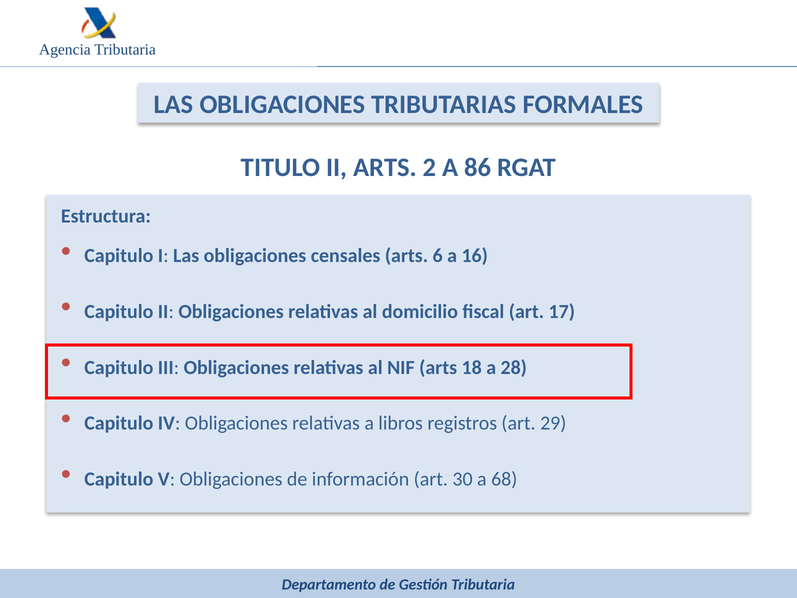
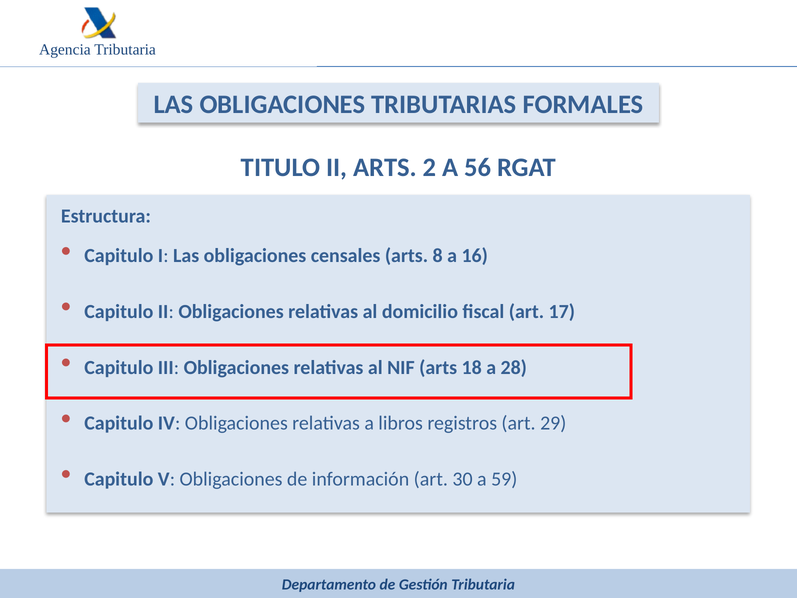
86: 86 -> 56 (478, 167)
6: 6 -> 8 (438, 256)
68: 68 -> 59 (504, 479)
